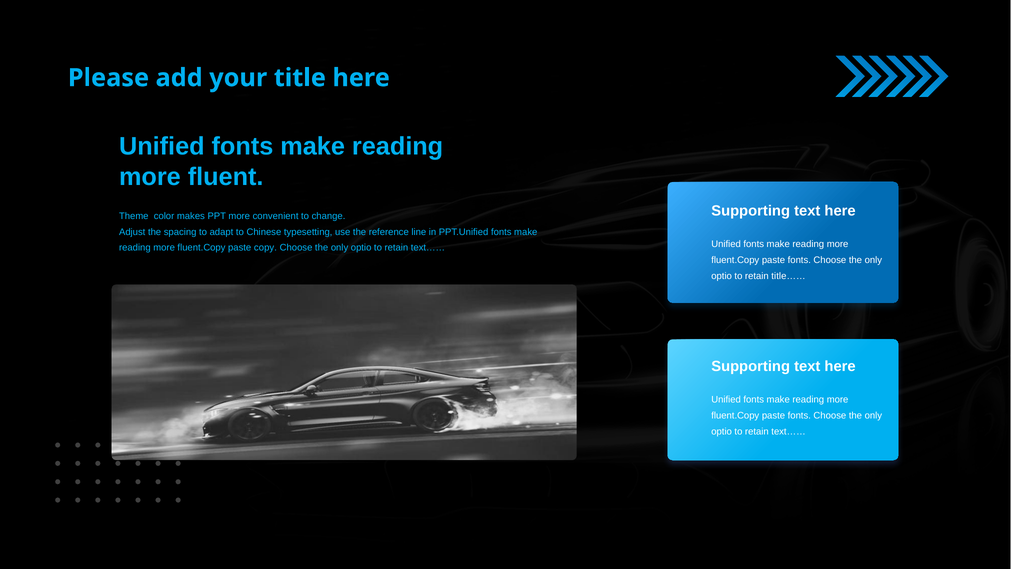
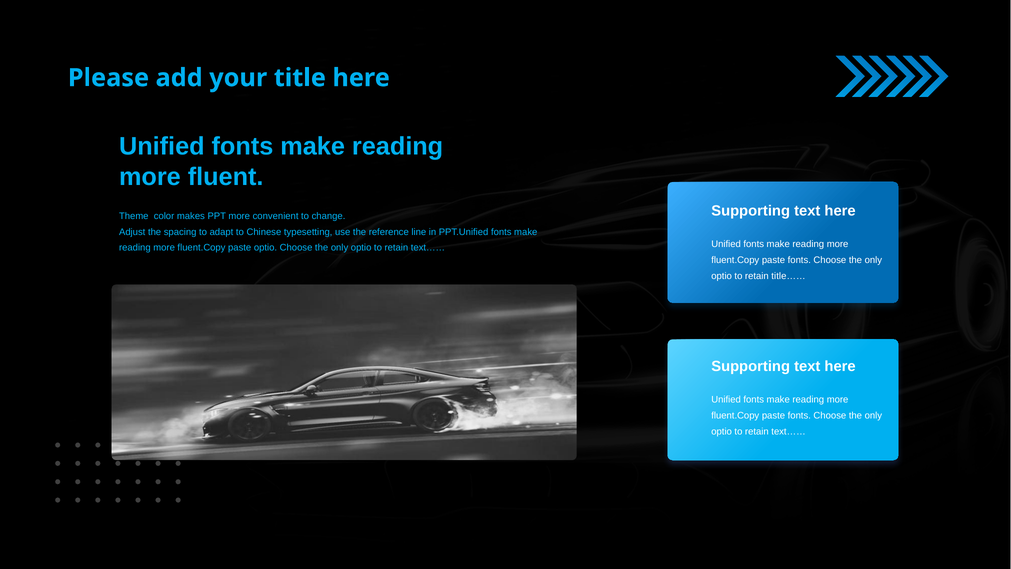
paste copy: copy -> optio (265, 248)
